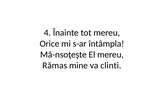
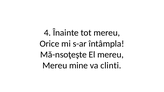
Rămas: Rămas -> Mereu (55, 66)
